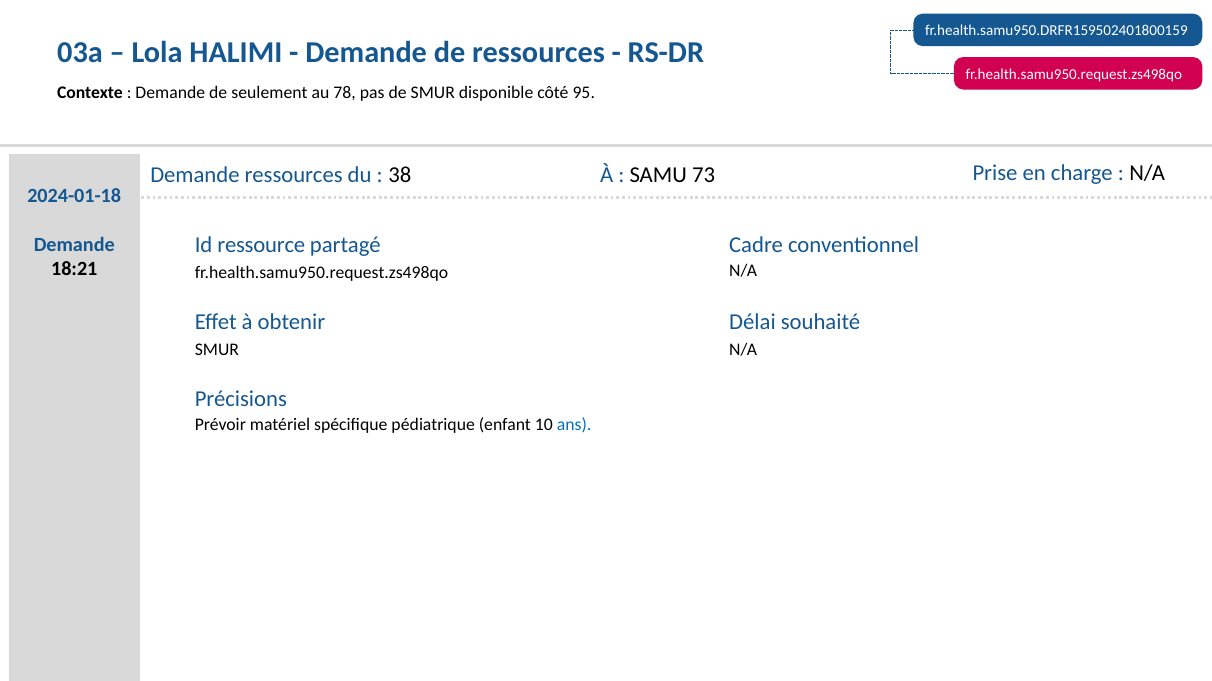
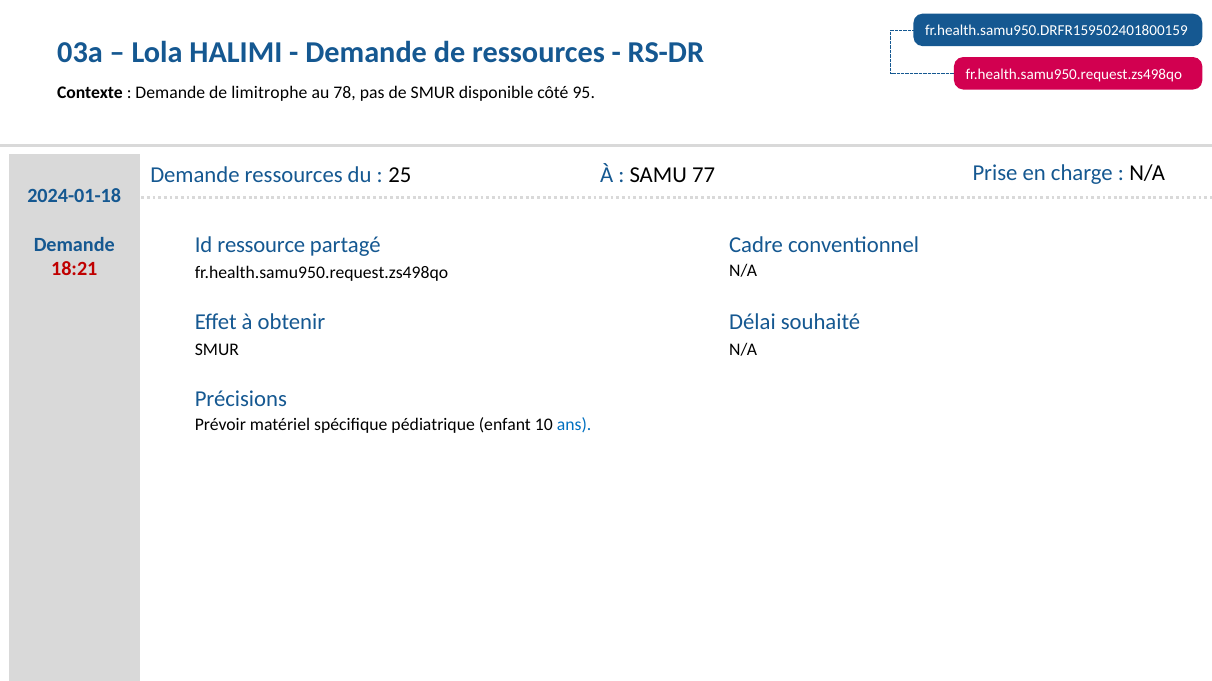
seulement: seulement -> limitrophe (269, 93)
38: 38 -> 25 (400, 175)
73: 73 -> 77 (704, 175)
18:21 colour: black -> red (74, 269)
